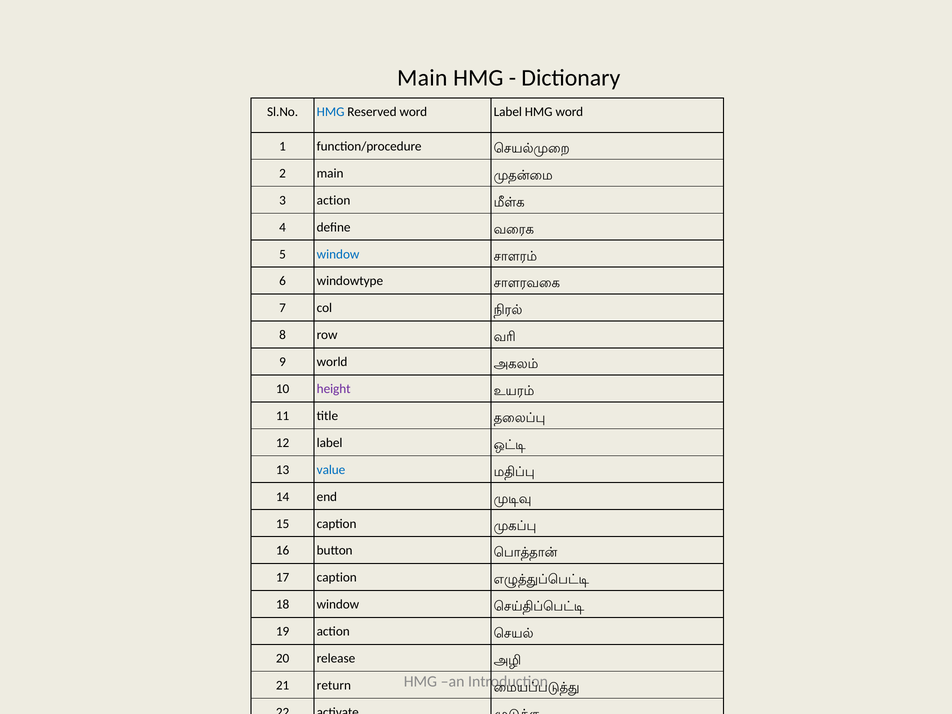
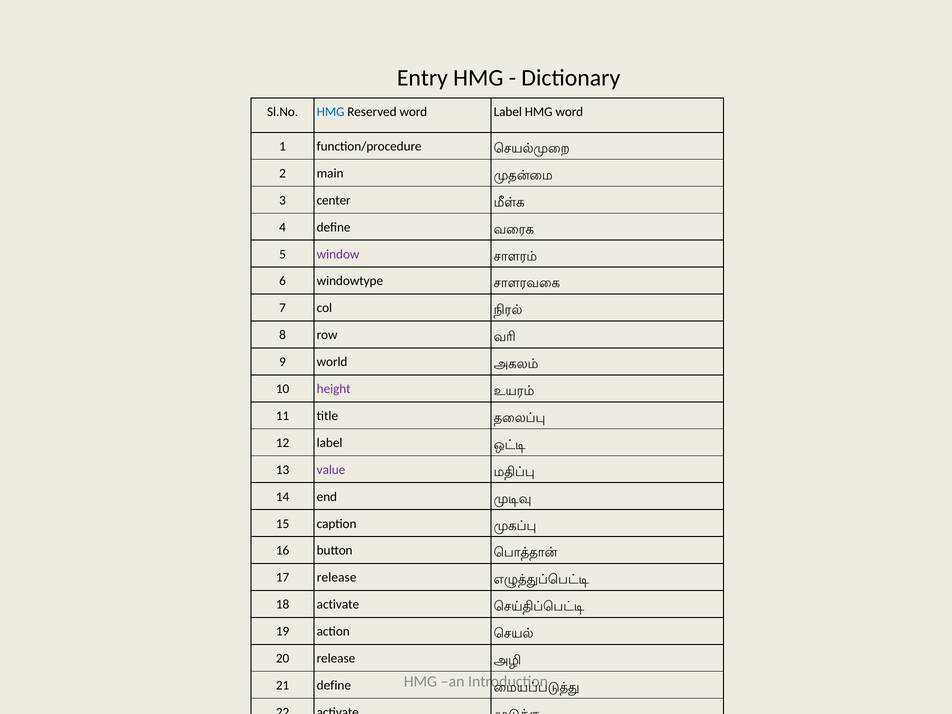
Main: Main -> Entry (422, 78)
3 action: action -> center (334, 200)
window colour: blue -> purple (338, 254)
value colour: blue -> purple (331, 470)
17 caption: caption -> release (337, 578)
18 window: window -> activate (338, 605)
21 return: return -> define (334, 685)
